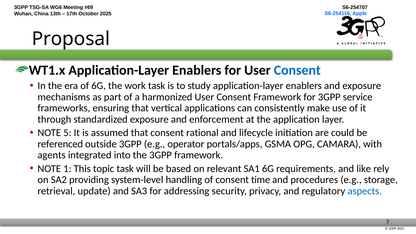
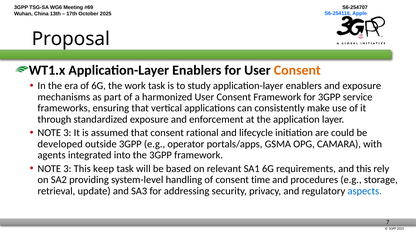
Consent colour: blue -> orange (297, 70)
5: 5 -> 3 (67, 133)
referenced: referenced -> developed (60, 144)
1: 1 -> 3 (67, 169)
topic: topic -> keep (104, 169)
and like: like -> this (364, 169)
